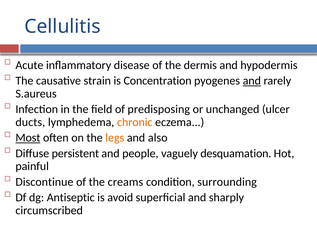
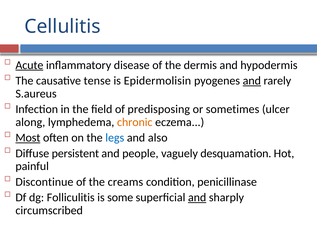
Acute underline: none -> present (29, 65)
strain: strain -> tense (97, 81)
Concentration: Concentration -> Epidermolisin (157, 81)
unchanged: unchanged -> sometimes (233, 109)
ducts: ducts -> along (30, 122)
legs colour: orange -> blue (115, 138)
surrounding: surrounding -> penicillinase (227, 182)
Antiseptic: Antiseptic -> Folliculitis (71, 197)
avoid: avoid -> some (120, 197)
and underline: none -> present (197, 197)
